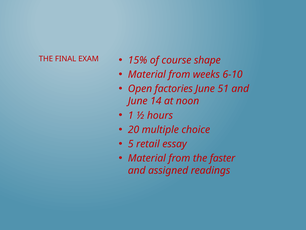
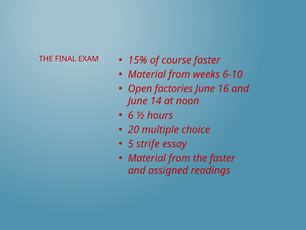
course shape: shape -> faster (207, 60)
51: 51 -> 16 (223, 89)
1: 1 -> 6 (131, 115)
retail: retail -> strife (148, 144)
